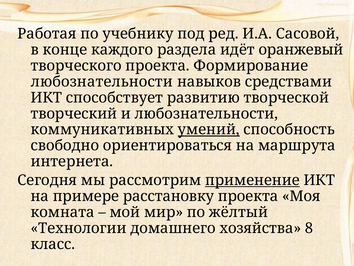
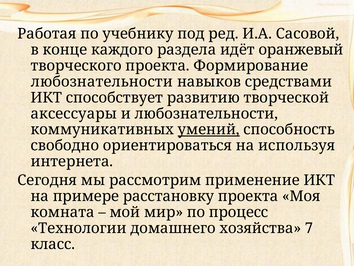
творческий: творческий -> аксессуары (74, 113)
маршрута: маршрута -> используя (297, 145)
применение underline: present -> none (252, 180)
жёлтый: жёлтый -> процесс (239, 212)
8: 8 -> 7 (309, 228)
